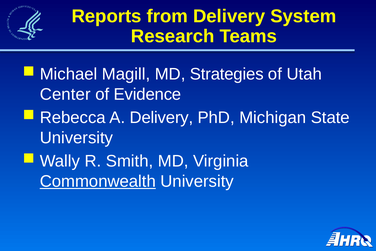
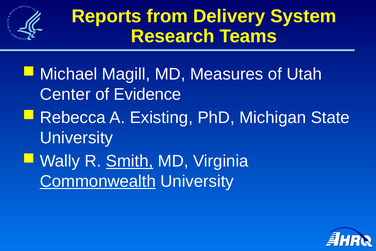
Strategies: Strategies -> Measures (227, 74)
A Delivery: Delivery -> Existing (161, 118)
Smith underline: none -> present (130, 161)
